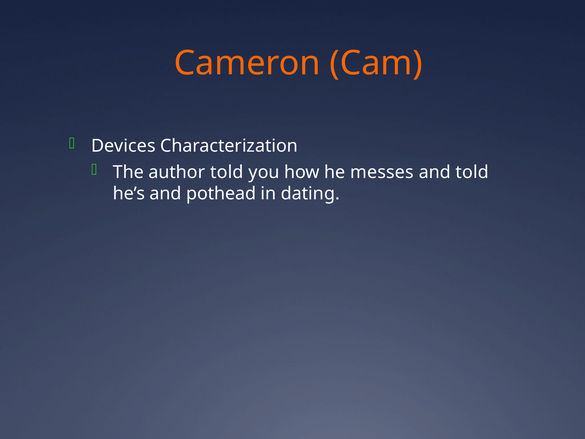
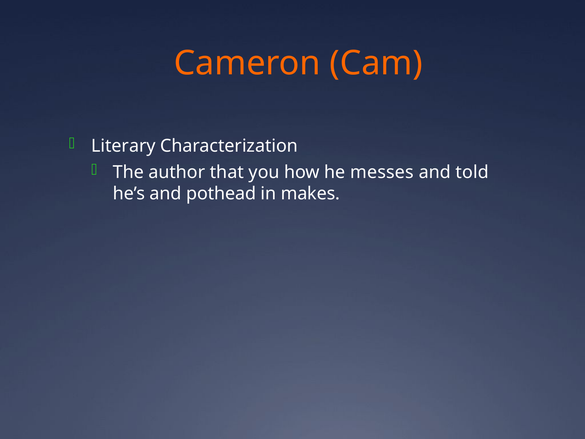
Devices: Devices -> Literary (123, 146)
author told: told -> that (227, 172)
dating: dating -> makes (310, 193)
